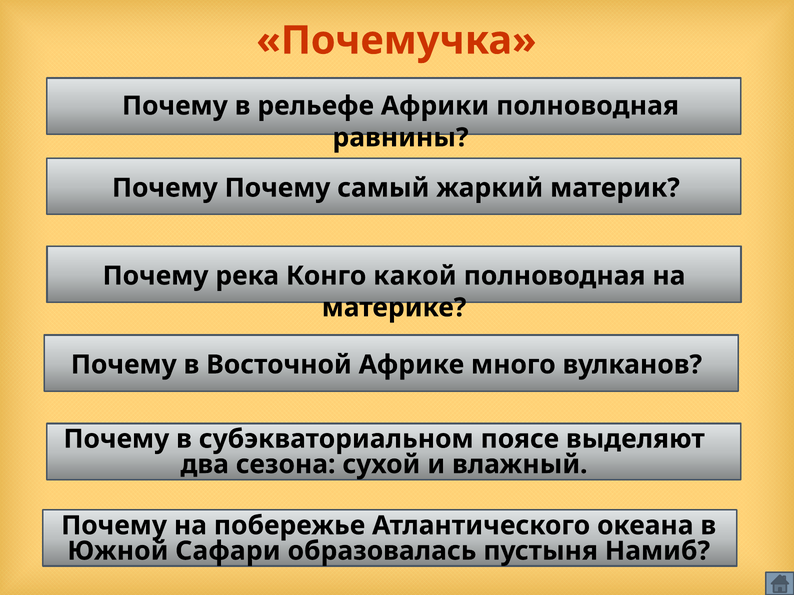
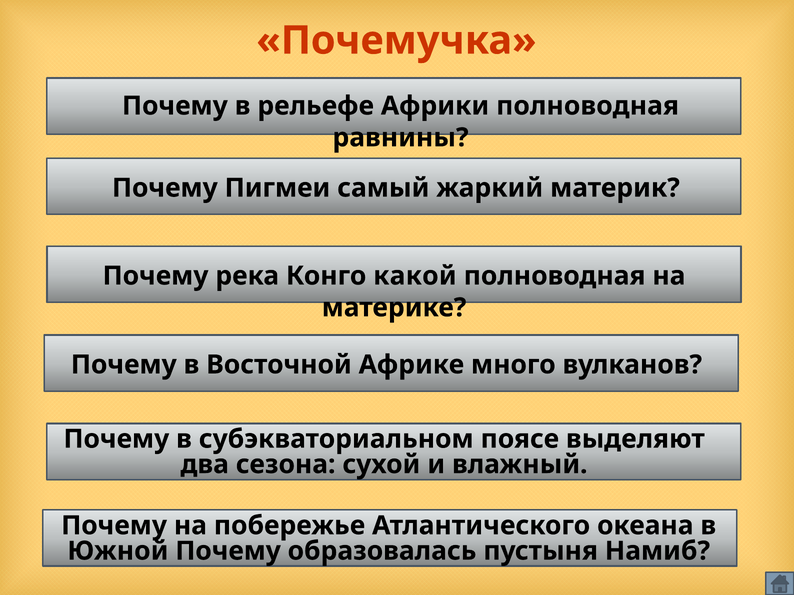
Почему Почему: Почему -> Пигмеи (277, 188)
Южной Сафари: Сафари -> Почему (228, 551)
